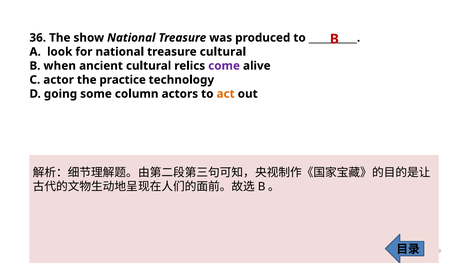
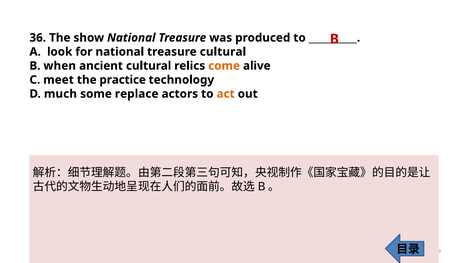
come colour: purple -> orange (224, 66)
actor: actor -> meet (59, 80)
going: going -> much (60, 94)
column: column -> replace (137, 94)
